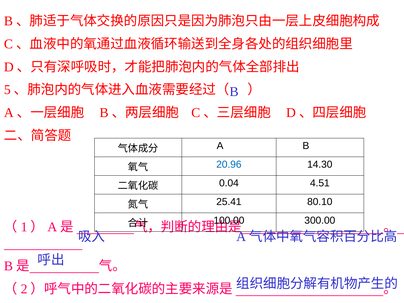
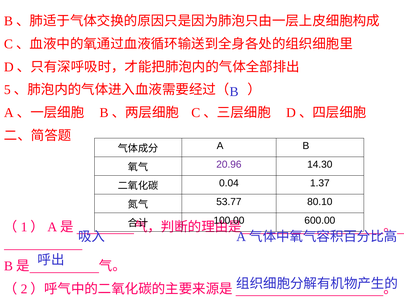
20.96 colour: blue -> purple (229, 165)
4.51: 4.51 -> 1.37 (320, 183)
25.41: 25.41 -> 53.77 (229, 202)
300.00: 300.00 -> 600.00 (320, 221)
